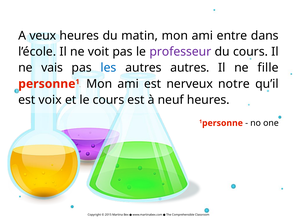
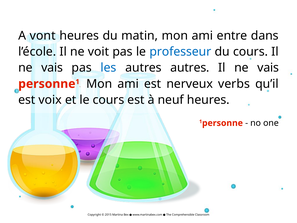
veux: veux -> vont (43, 36)
professeur colour: purple -> blue (180, 52)
fille: fille -> vais (268, 68)
notre: notre -> verbs (234, 84)
